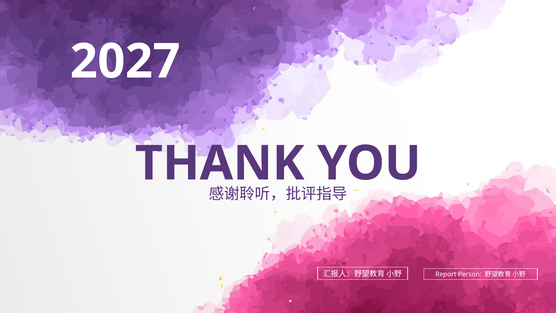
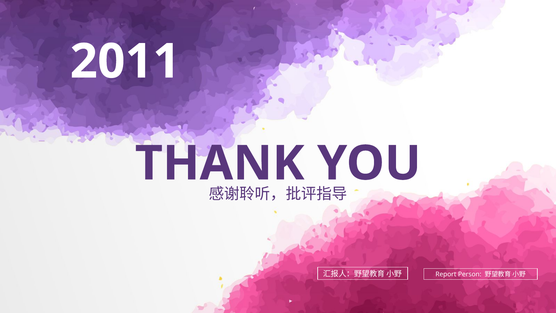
2027: 2027 -> 2011 (125, 62)
